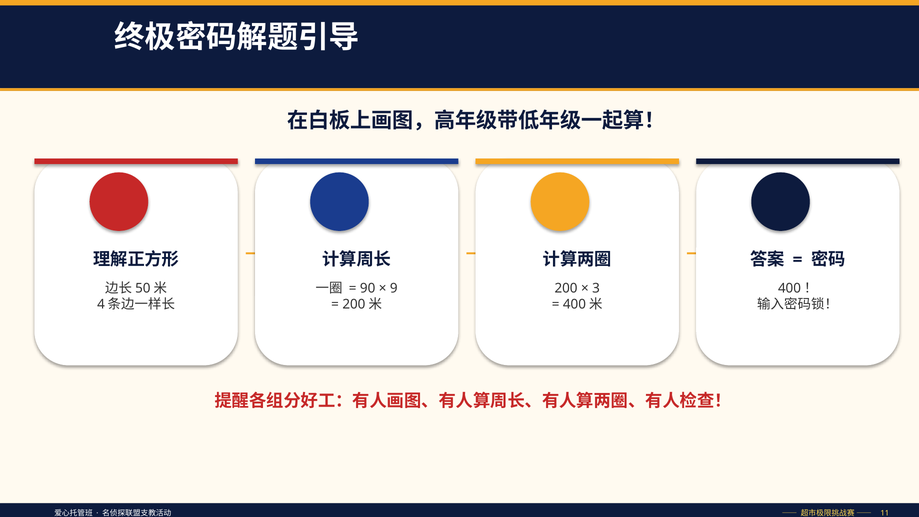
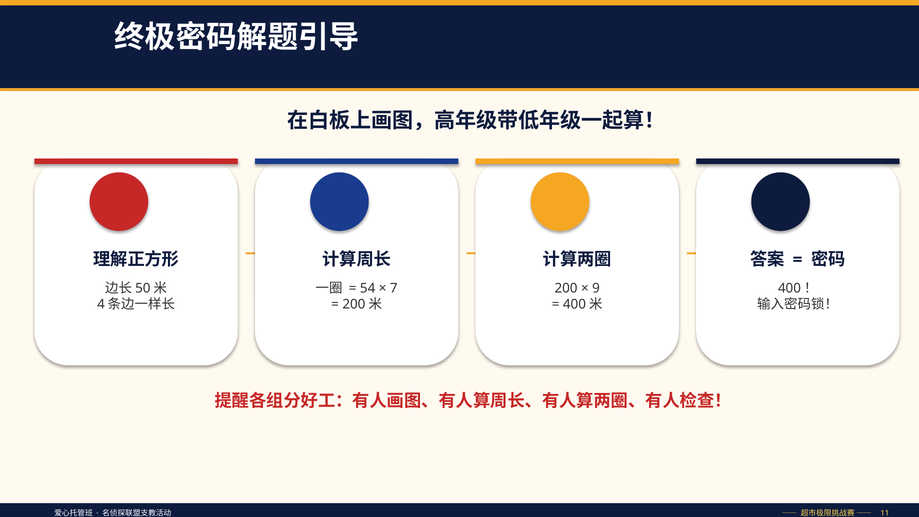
90: 90 -> 54 (368, 288)
9: 9 -> 7 (394, 288)
3: 3 -> 9 (596, 288)
